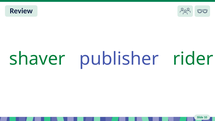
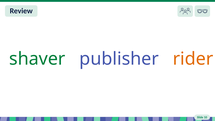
rider colour: green -> orange (193, 59)
